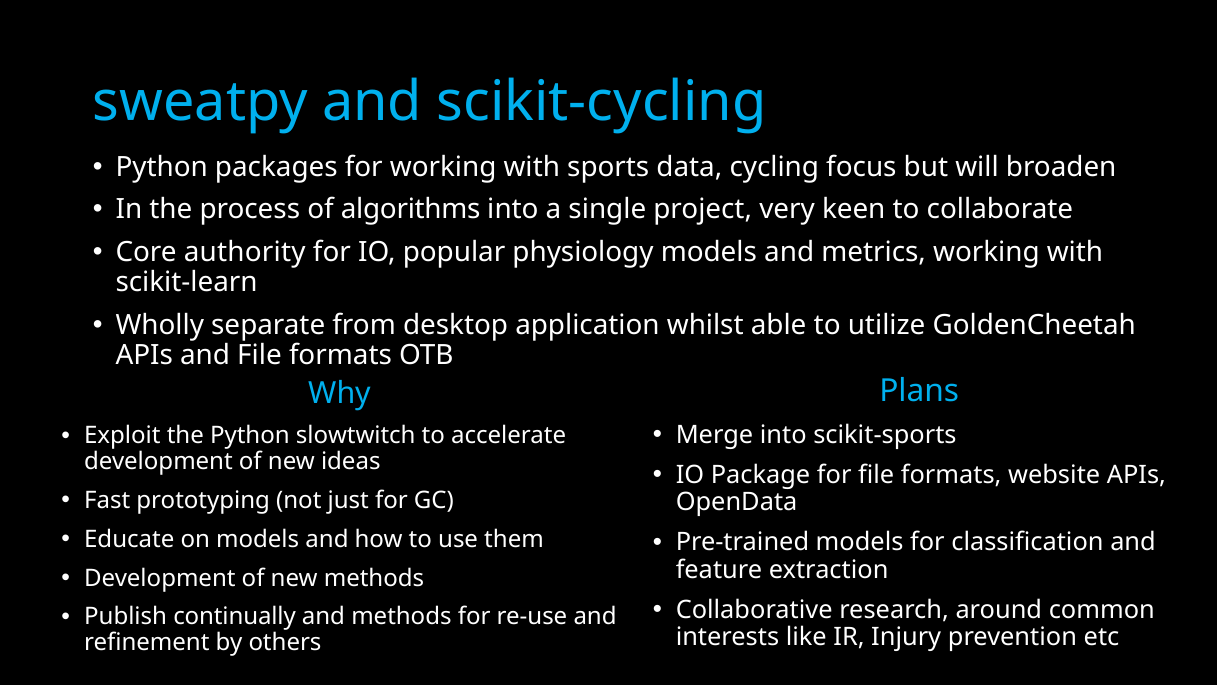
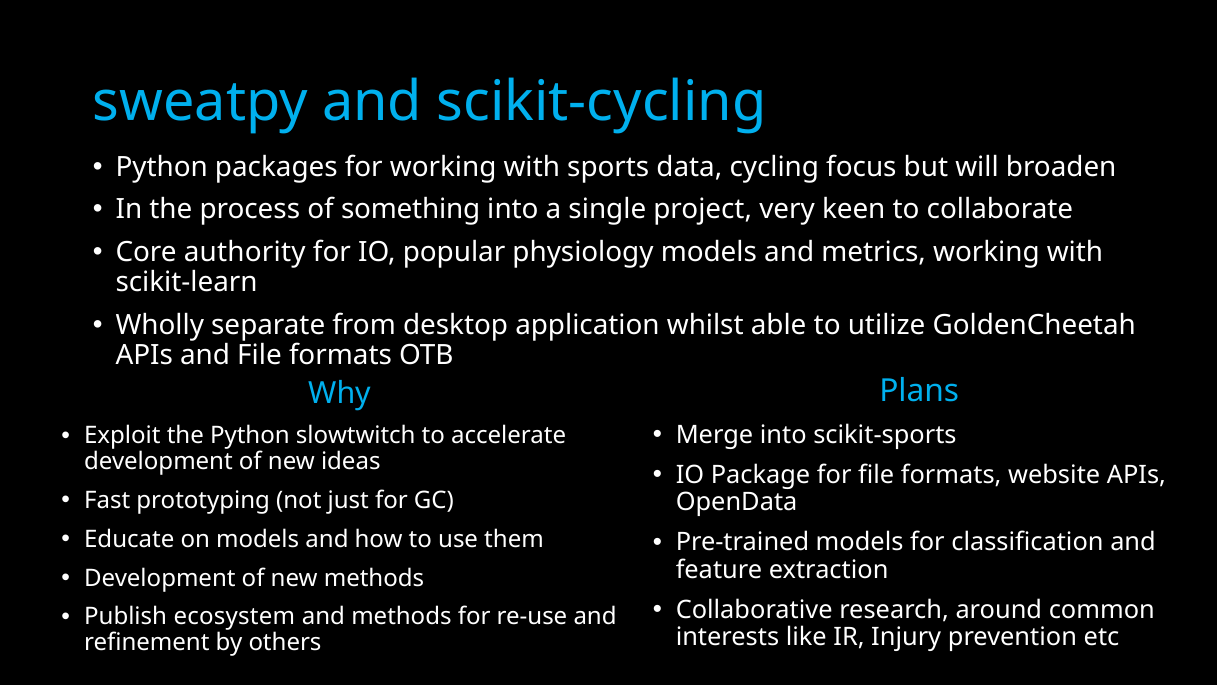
algorithms: algorithms -> something (411, 210)
continually: continually -> ecosystem (234, 616)
